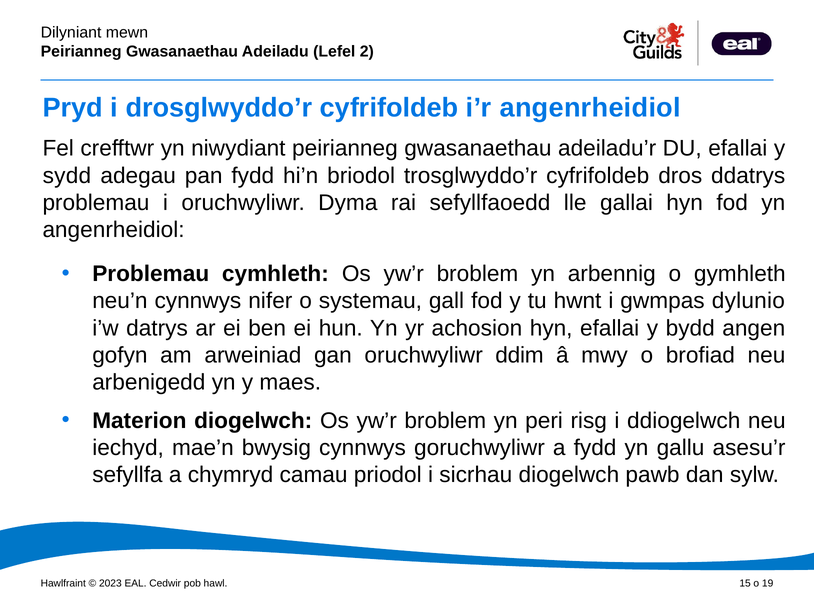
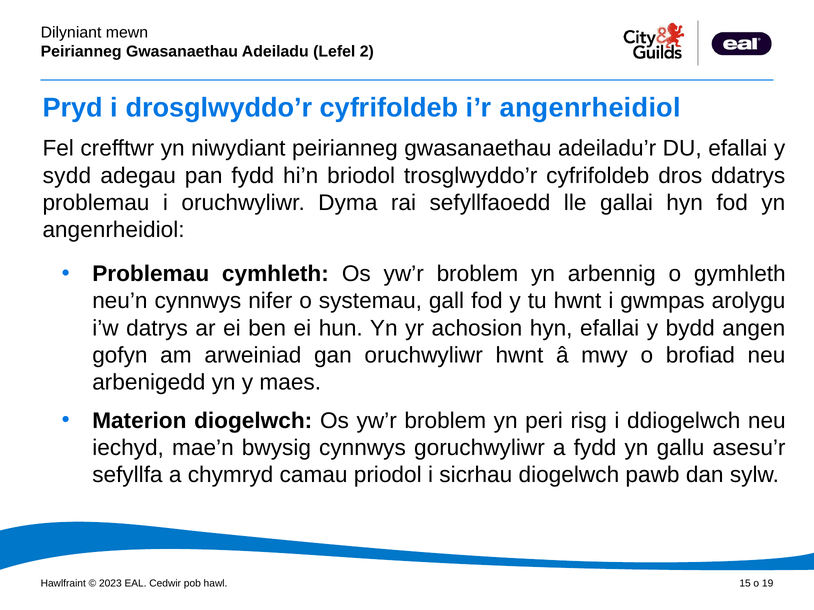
dylunio: dylunio -> arolygu (749, 301)
oruchwyliwr ddim: ddim -> hwnt (519, 356)
